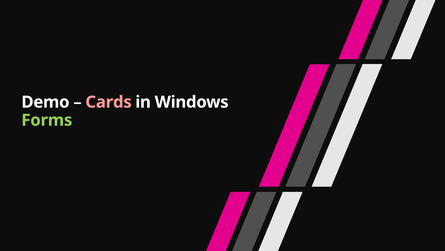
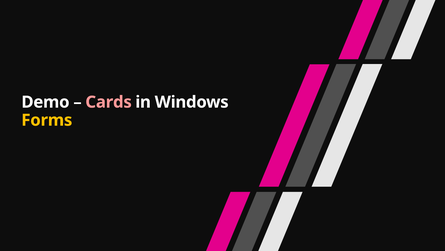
Forms colour: light green -> yellow (47, 120)
